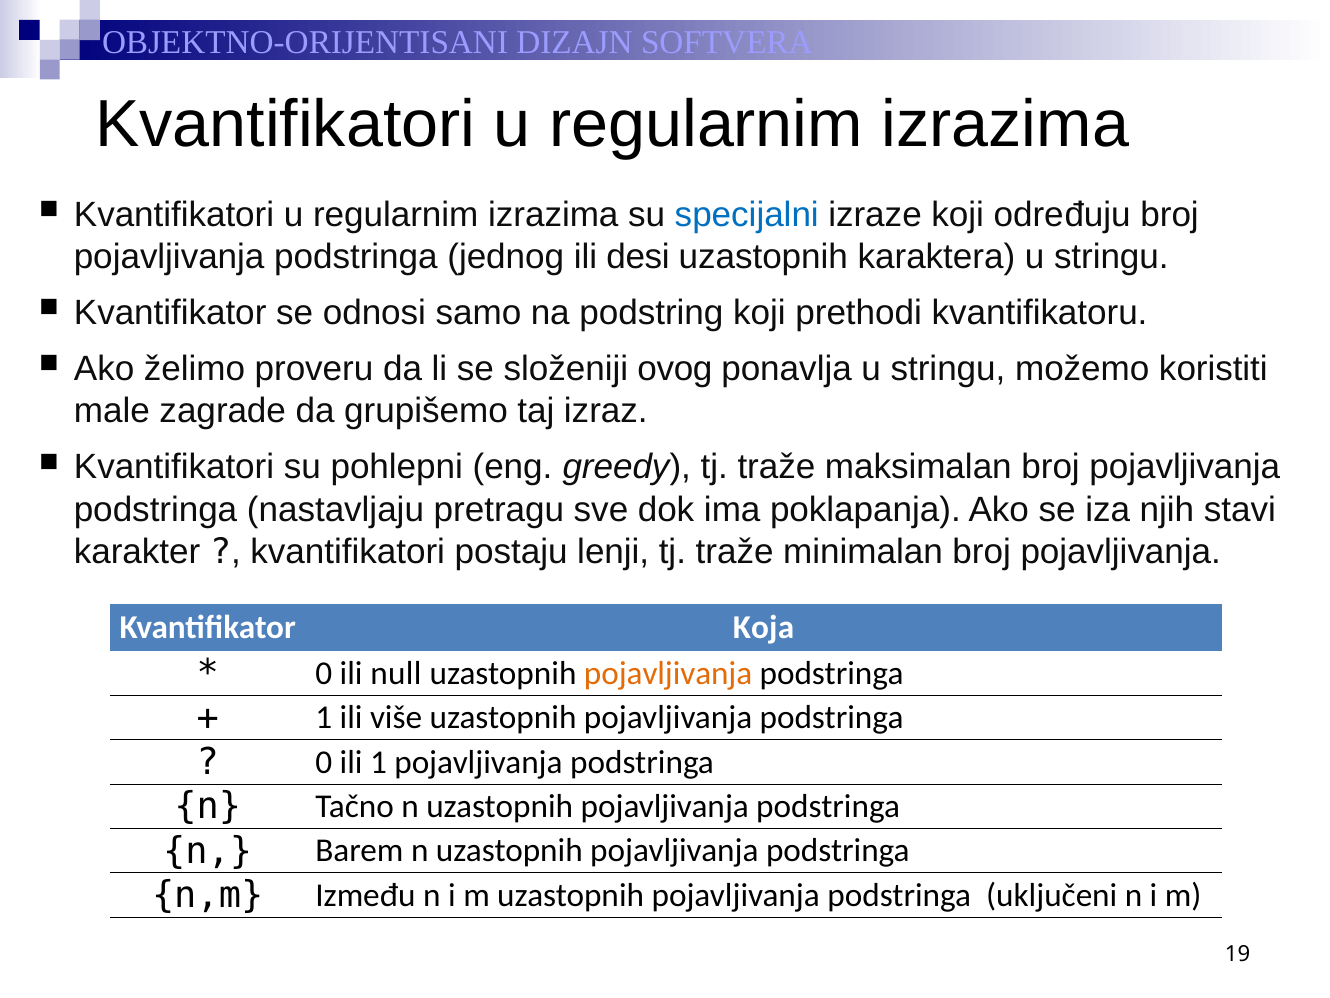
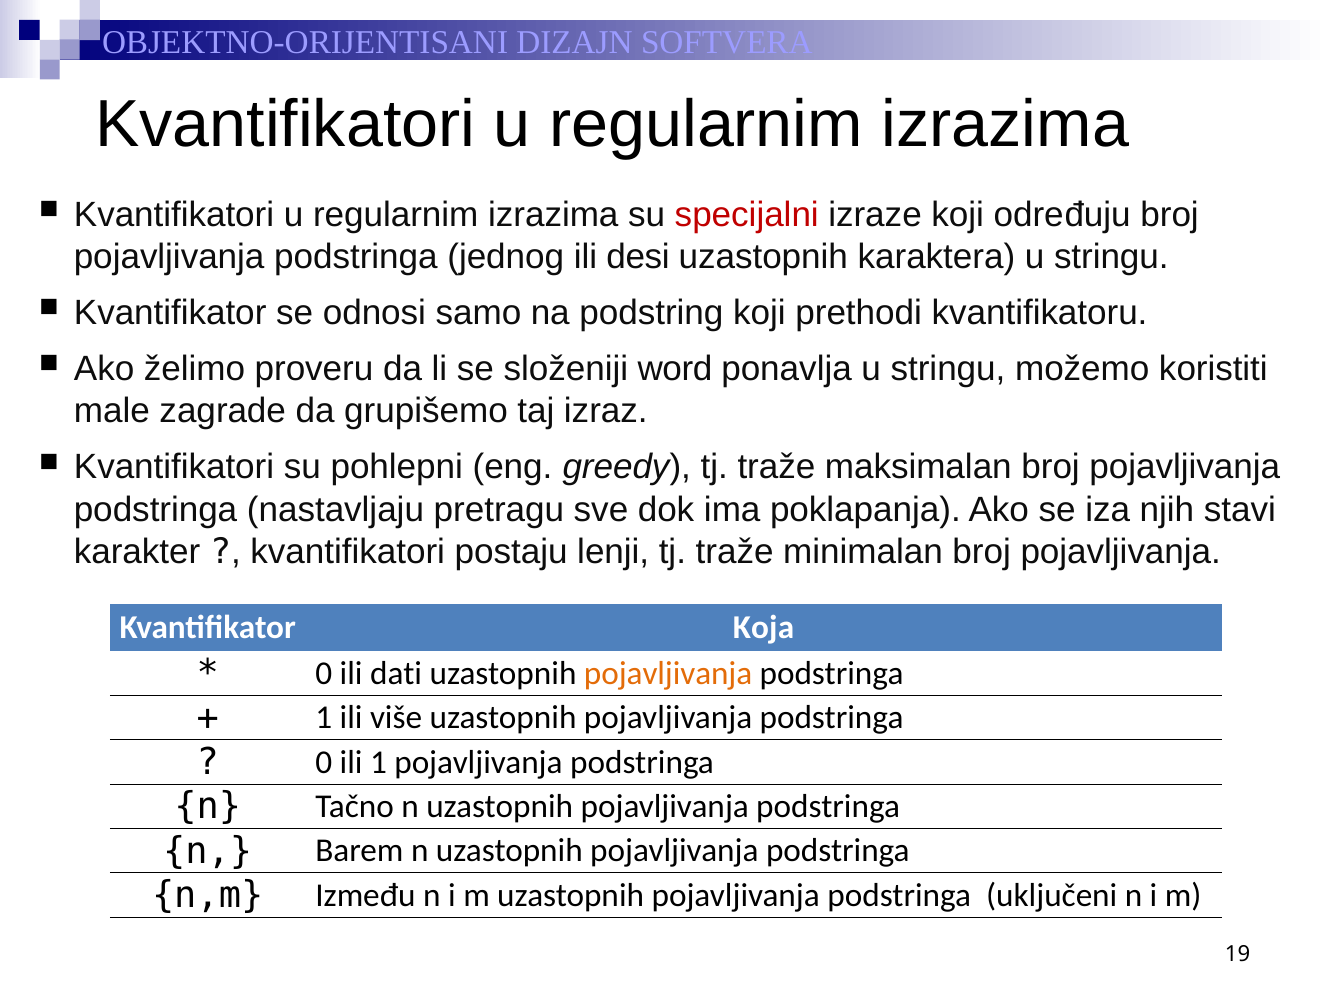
specijalni colour: blue -> red (747, 214)
ovog: ovog -> word (675, 369)
null: null -> dati (396, 673)
